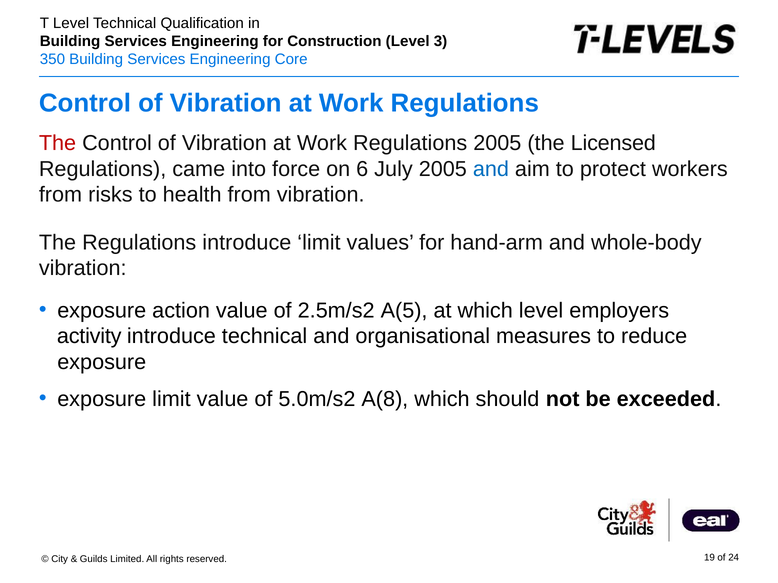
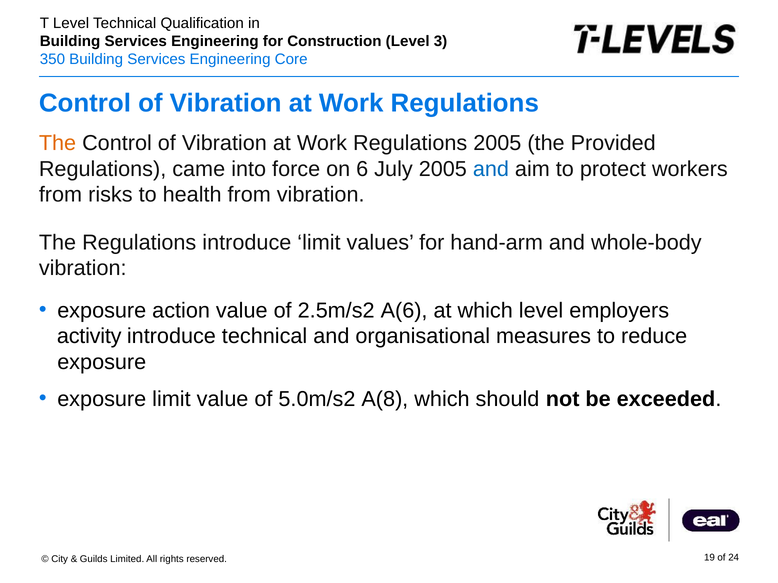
The colour: red -> orange (57, 143)
Licensed: Licensed -> Provided (613, 143)
A(5: A(5 -> A(6 (404, 311)
